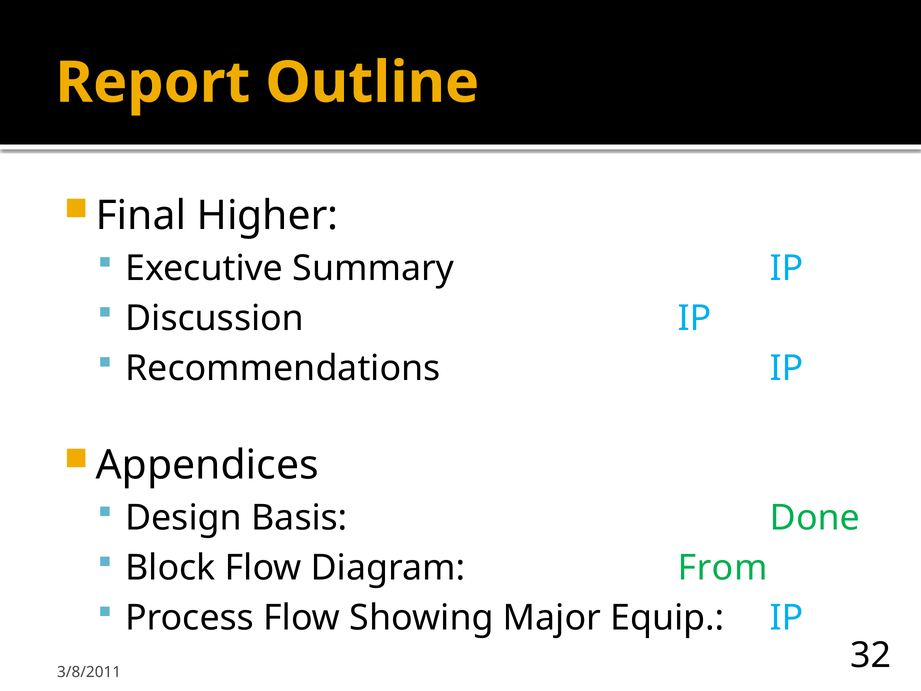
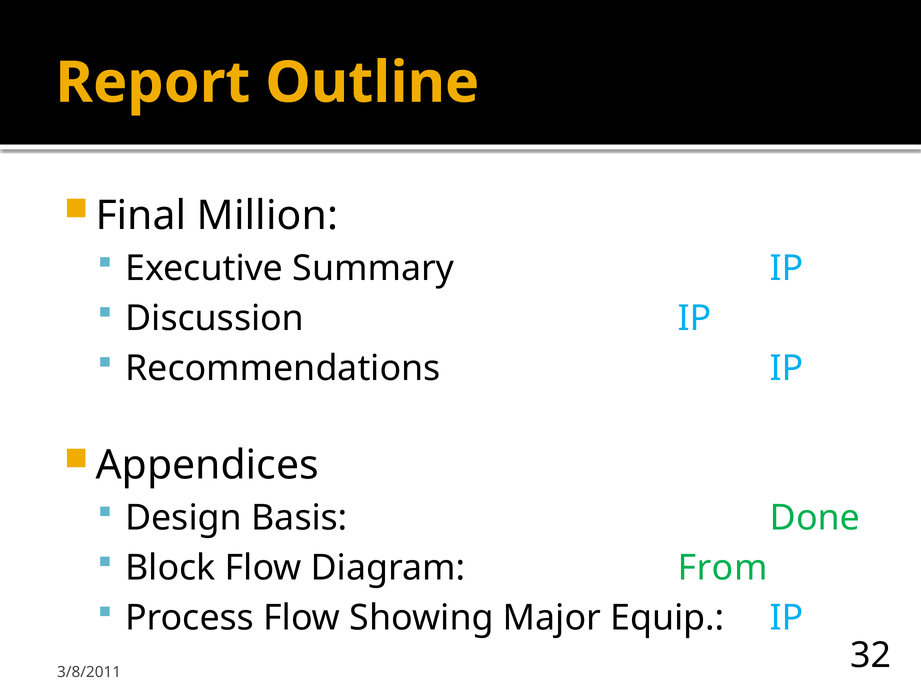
Higher: Higher -> Million (267, 215)
